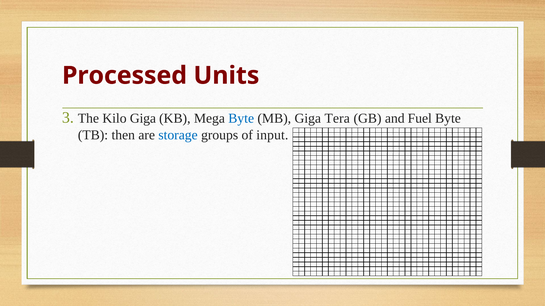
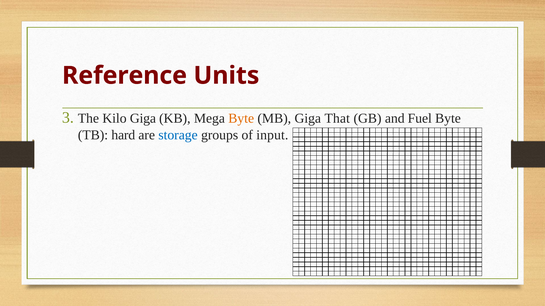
Processed: Processed -> Reference (125, 76)
Byte colour: blue -> orange (241, 119)
Tera: Tera -> That (337, 119)
then: then -> hard (123, 135)
